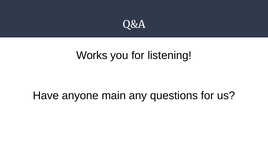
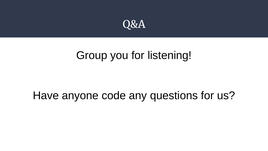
Works: Works -> Group (92, 55)
main: main -> code (114, 95)
